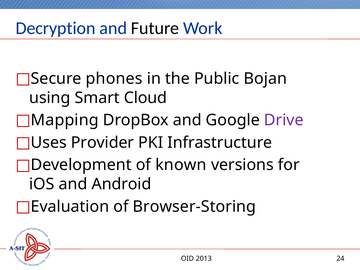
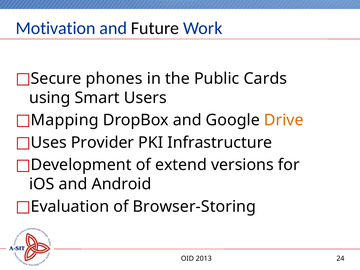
Decryption: Decryption -> Motivation (56, 28)
Bojan: Bojan -> Cards (265, 79)
Cloud: Cloud -> Users (145, 98)
Drive colour: purple -> orange (284, 120)
known: known -> extend (181, 165)
